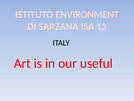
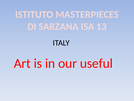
ENVIRONMENT: ENVIRONMENT -> MASTERPIECES (87, 14)
